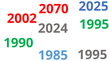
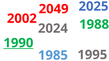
2070: 2070 -> 2049 (54, 9)
2002 1995: 1995 -> 1988 (94, 25)
1990 underline: none -> present (18, 43)
